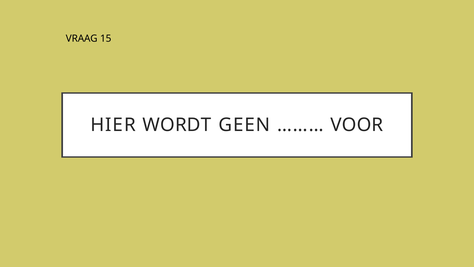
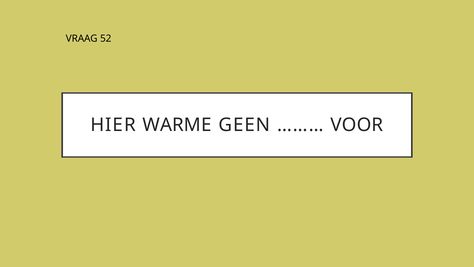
15: 15 -> 52 (106, 38)
WORDT: WORDT -> WARME (177, 125)
